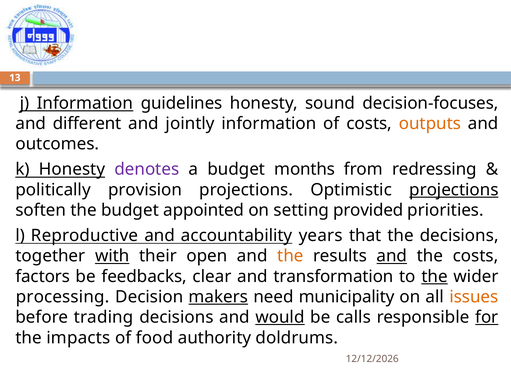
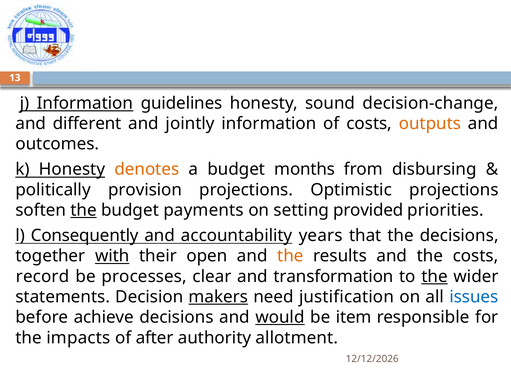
decision-focuses: decision-focuses -> decision-change (430, 103)
denotes colour: purple -> orange (147, 169)
redressing: redressing -> disbursing (434, 169)
projections underline: present -> none (454, 190)
the underline: none -> present (84, 210)
appointed: appointed -> payments (203, 210)
Reproductive: Reproductive -> Consequently (85, 236)
and underline: present -> none (392, 256)
factors: factors -> record (43, 277)
feedbacks: feedbacks -> processes (144, 277)
processing: processing -> statements (63, 297)
municipality: municipality -> justification (346, 297)
issues colour: orange -> blue (474, 297)
trading: trading -> achieve (104, 318)
calls: calls -> item (354, 318)
for underline: present -> none (487, 318)
food: food -> after (155, 338)
doldrums: doldrums -> allotment (297, 338)
